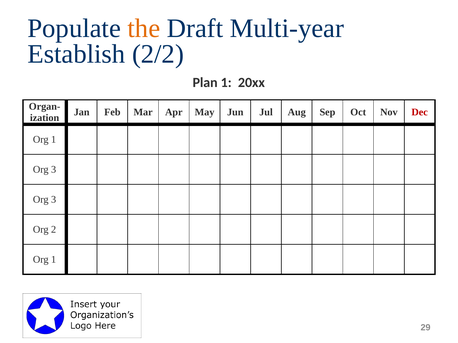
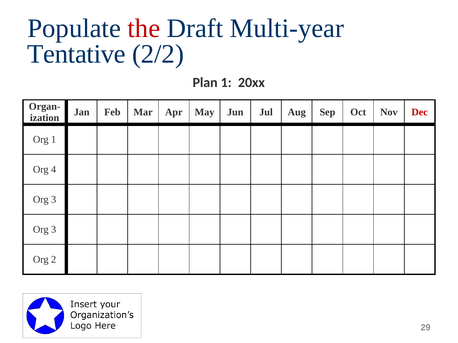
the colour: orange -> red (144, 28)
Establish: Establish -> Tentative (77, 54)
3: 3 -> 4 (54, 170)
2: 2 -> 3 (54, 230)
1: 1 -> 2 (54, 260)
